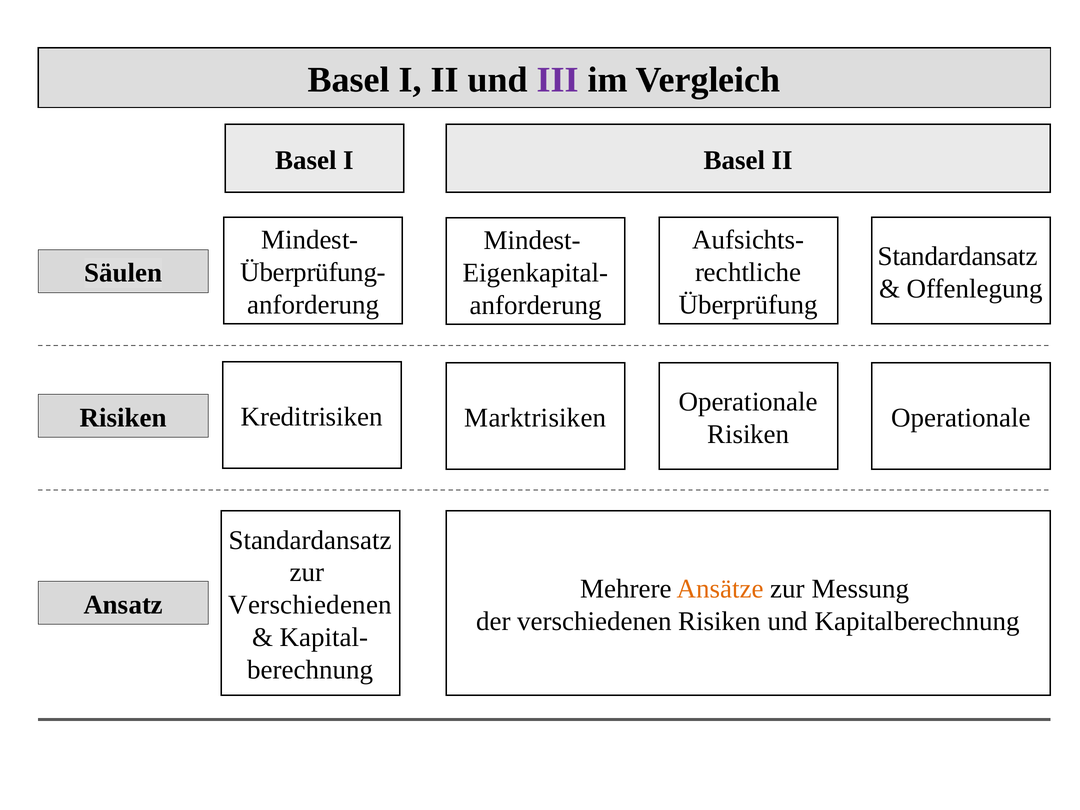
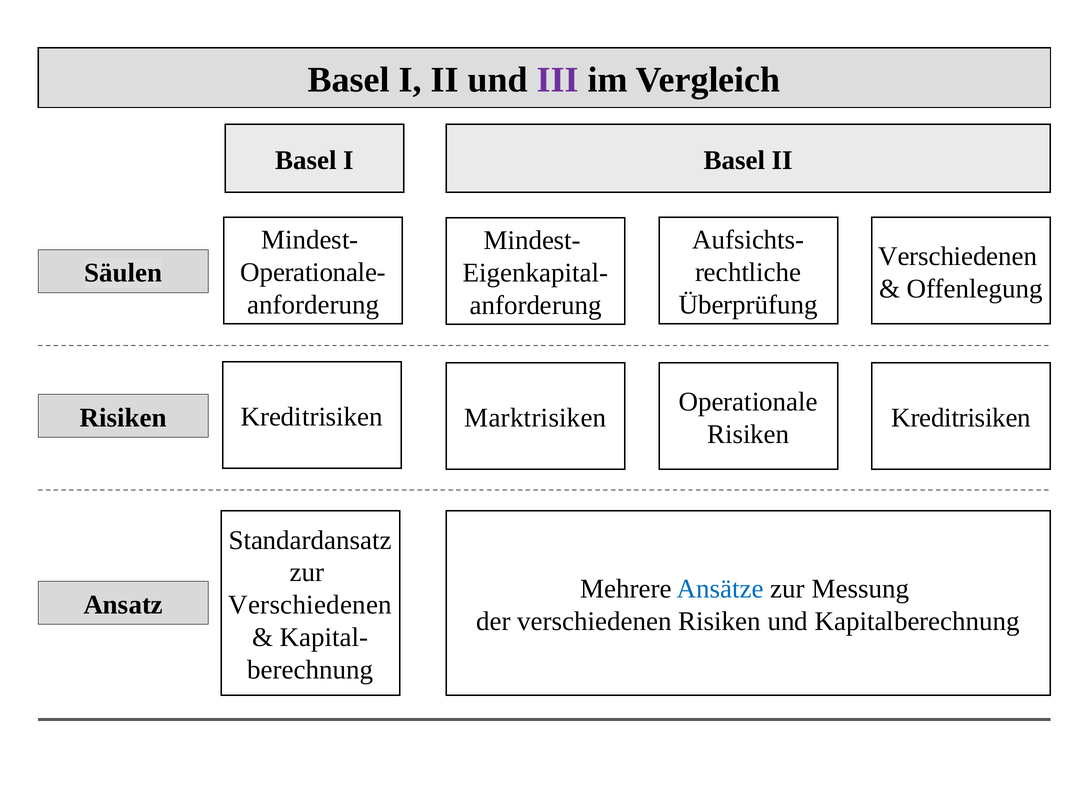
Standardansatz: Standardansatz -> Verschiedenen (958, 256)
Überprüfung-: Überprüfung- -> Operationale- (313, 272)
Operationale: Operationale -> Kreditrisiken (961, 418)
Ansätze colour: orange -> blue (720, 589)
